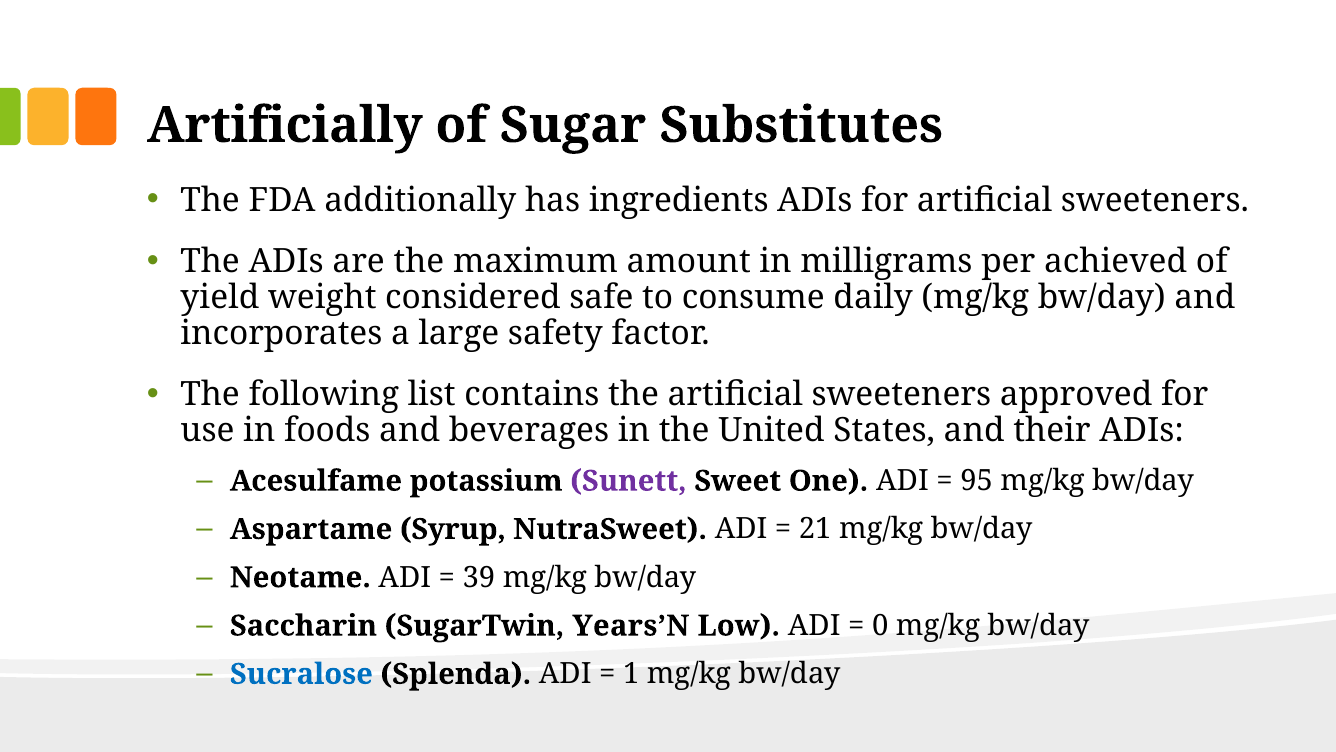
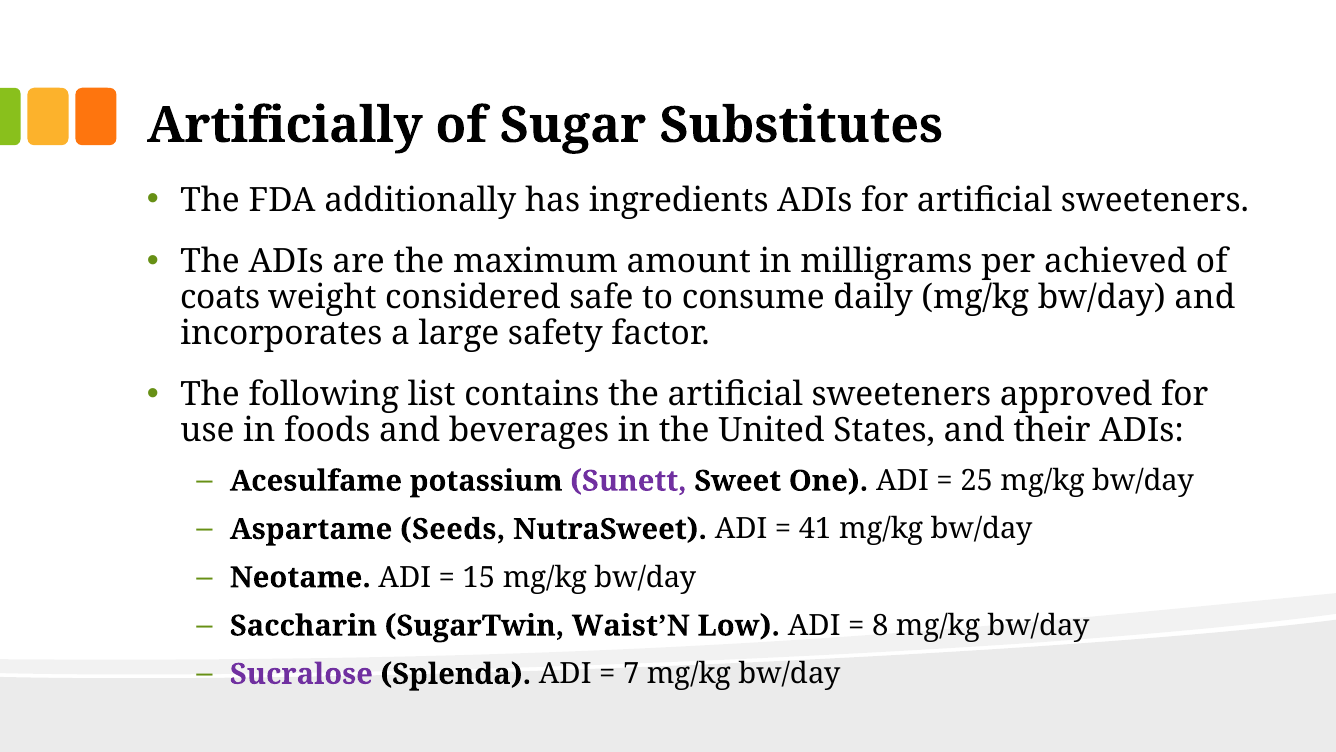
yield: yield -> coats (220, 297)
95: 95 -> 25 (977, 481)
Syrup: Syrup -> Seeds (453, 529)
21: 21 -> 41 (815, 529)
39: 39 -> 15 (479, 577)
Years’N: Years’N -> Waist’N (631, 626)
0: 0 -> 8 (880, 626)
Sucralose colour: blue -> purple (301, 674)
1: 1 -> 7 (631, 674)
